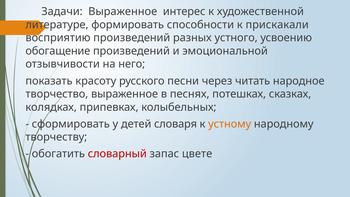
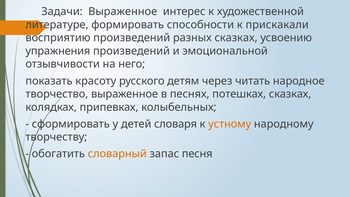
разных устного: устного -> сказках (236, 38)
обогащение: обогащение -> упражнения (58, 51)
песни: песни -> детям (183, 81)
словарный colour: red -> orange (117, 154)
цвете: цвете -> песня (197, 154)
